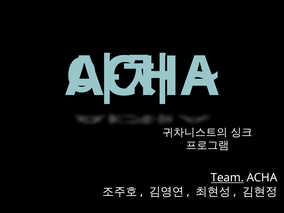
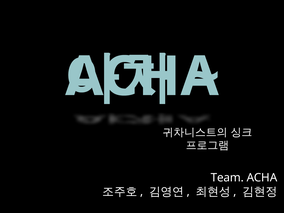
Team underline: present -> none (227, 178)
